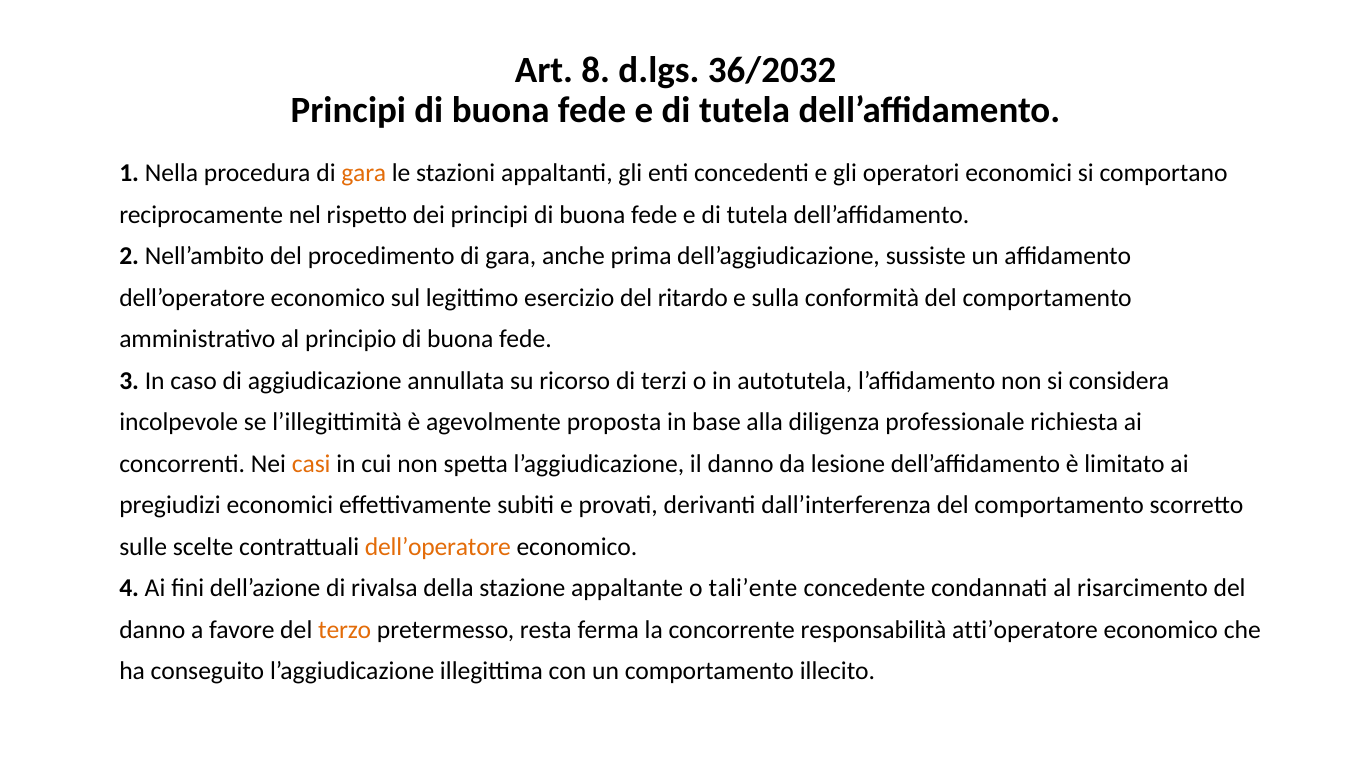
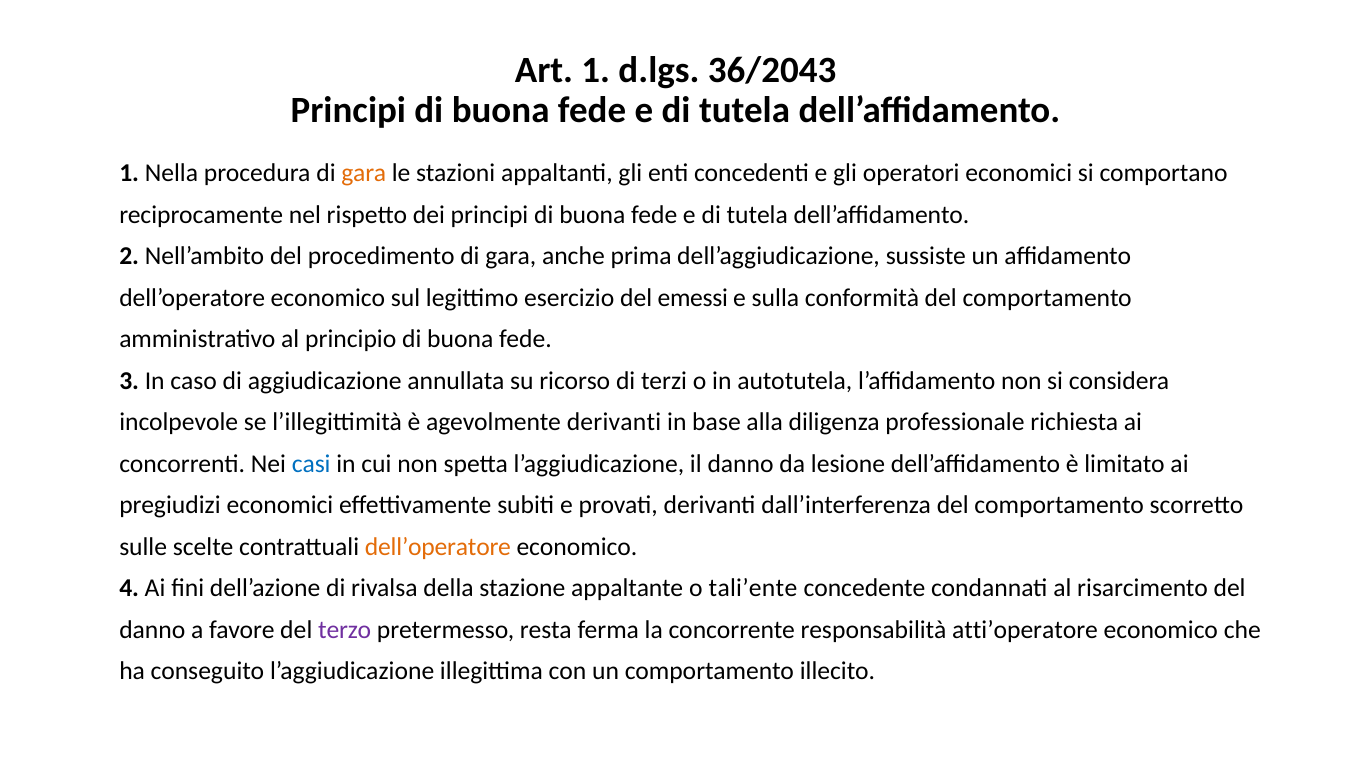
Art 8: 8 -> 1 (596, 70)
36/2032: 36/2032 -> 36/2043 (772, 70)
ritardo: ritardo -> emessi (693, 298)
agevolmente proposta: proposta -> derivanti (614, 422)
casi colour: orange -> blue (311, 464)
terzo colour: orange -> purple (345, 630)
